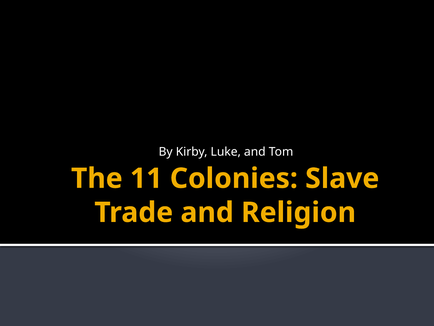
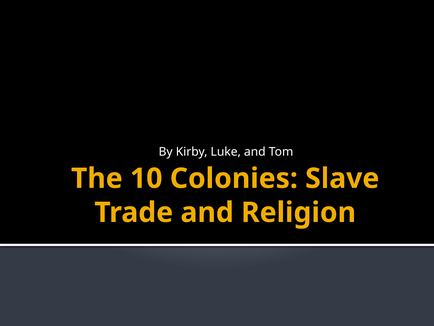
11: 11 -> 10 (146, 178)
